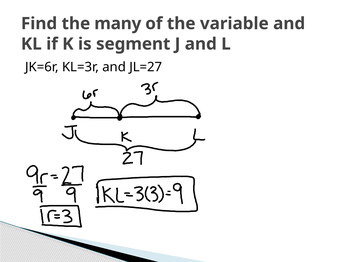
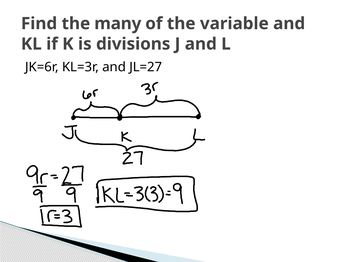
segment: segment -> divisions (133, 44)
